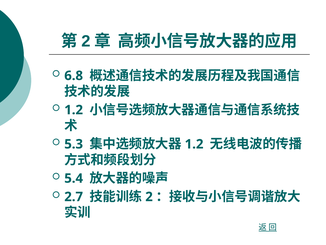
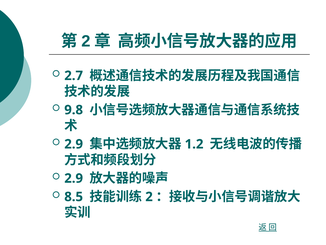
6.8: 6.8 -> 2.7 (74, 76)
1.2: 1.2 -> 9.8 (74, 110)
5.3: 5.3 -> 2.9 (74, 144)
5.4: 5.4 -> 2.9 (74, 178)
2.7: 2.7 -> 8.5 (74, 196)
